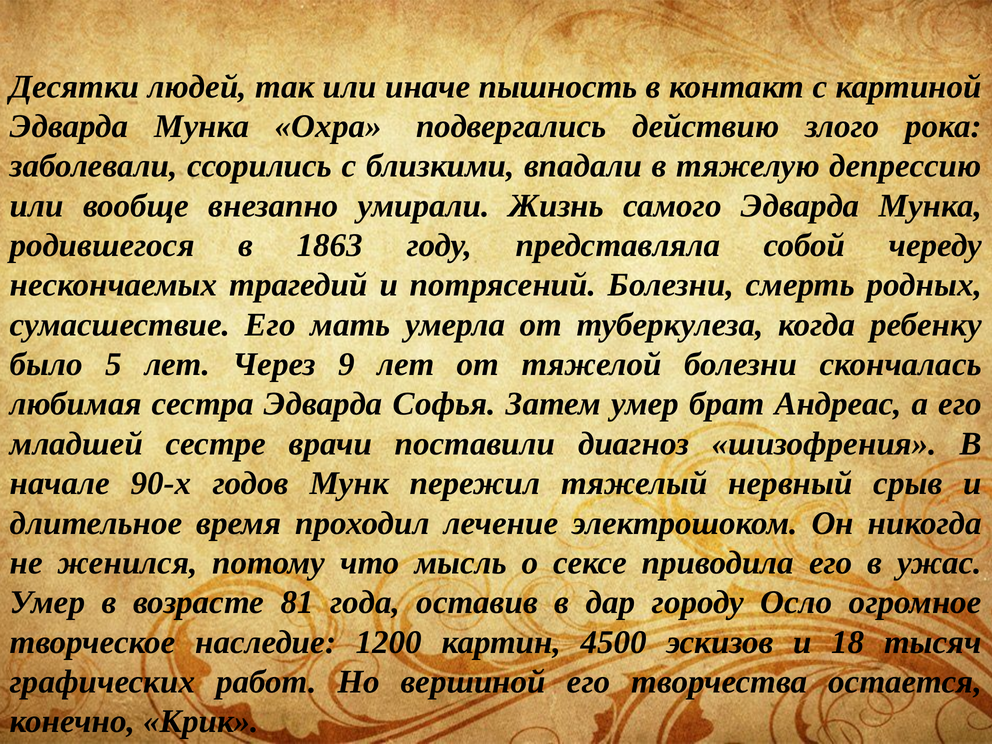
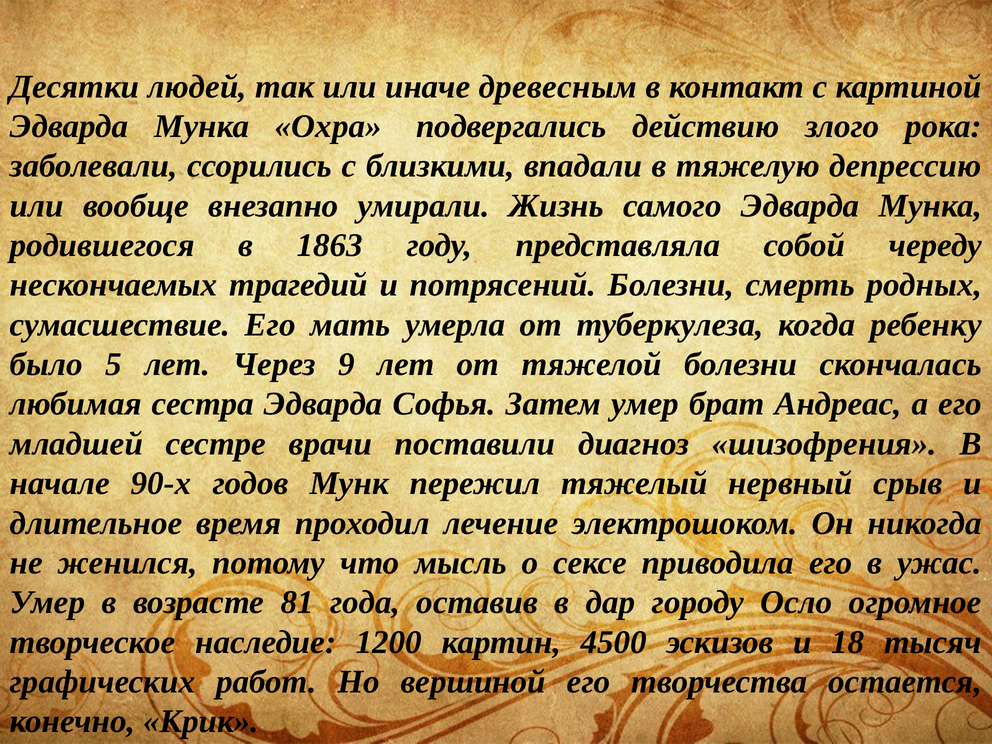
пышность: пышность -> древесным (558, 87)
